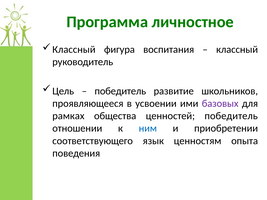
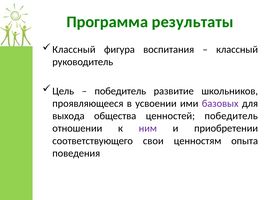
личностное: личностное -> результаты (193, 22)
рамках: рамках -> выхода (68, 116)
ним colour: blue -> purple (148, 129)
язык: язык -> свои (153, 141)
